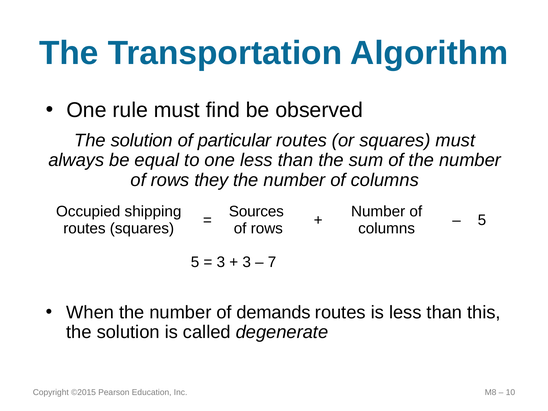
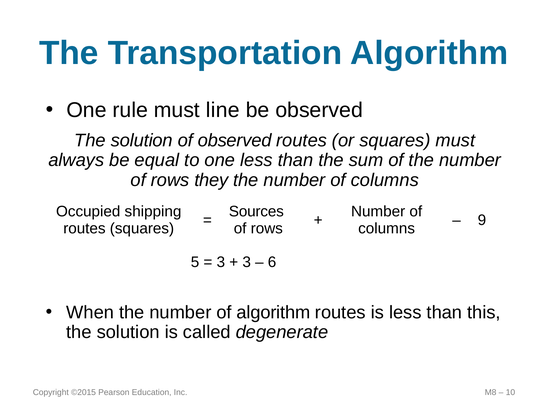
find: find -> line (223, 110)
of particular: particular -> observed (235, 141)
5: 5 -> 9 (482, 220)
7: 7 -> 6 (272, 262)
of demands: demands -> algorithm (273, 312)
